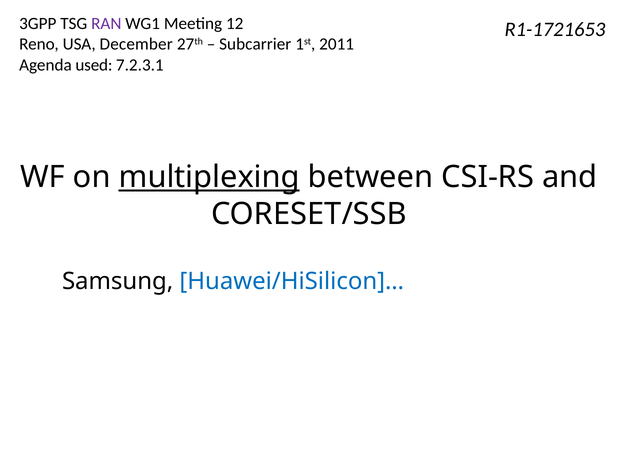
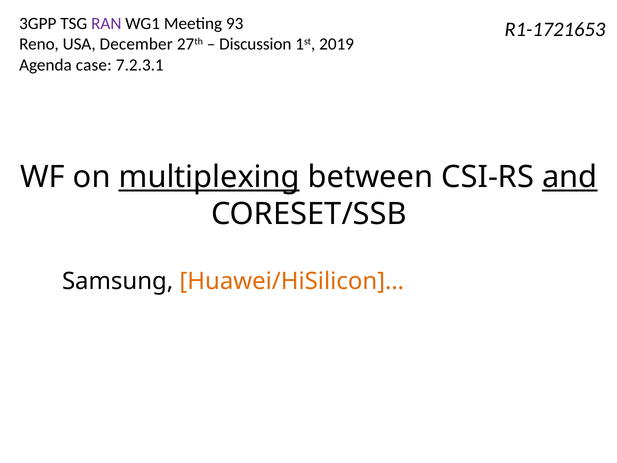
12: 12 -> 93 (235, 24)
Subcarrier: Subcarrier -> Discussion (255, 44)
2011: 2011 -> 2019 (337, 44)
used: used -> case (94, 65)
and underline: none -> present (570, 177)
Huawei/HiSilicon]… colour: blue -> orange (292, 281)
